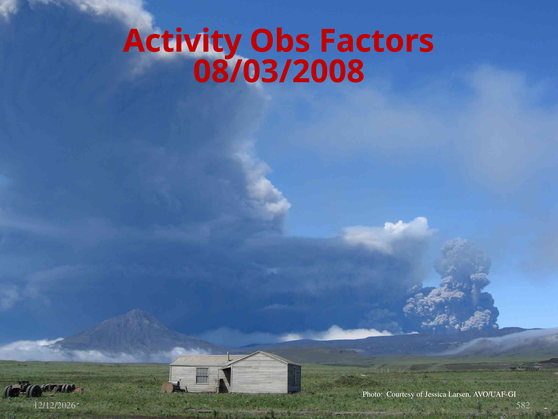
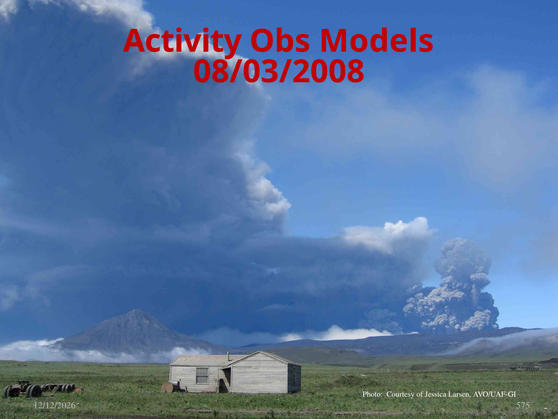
Factors: Factors -> Models (376, 41)
582: 582 -> 575 (523, 405)
